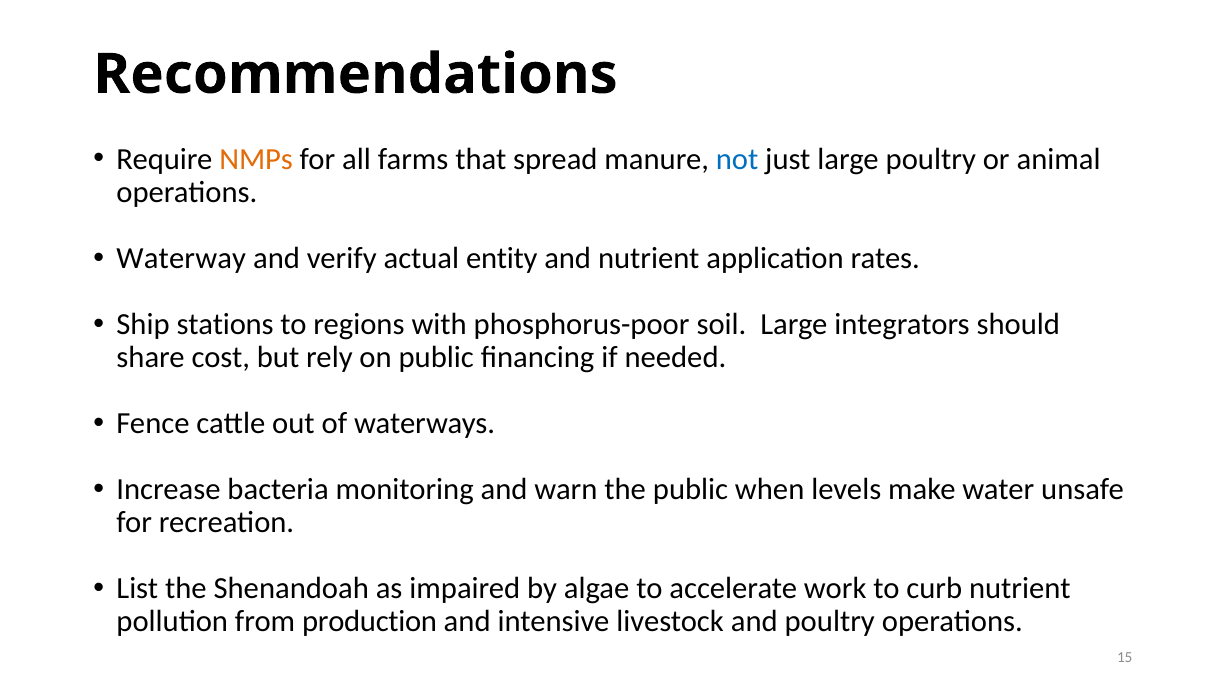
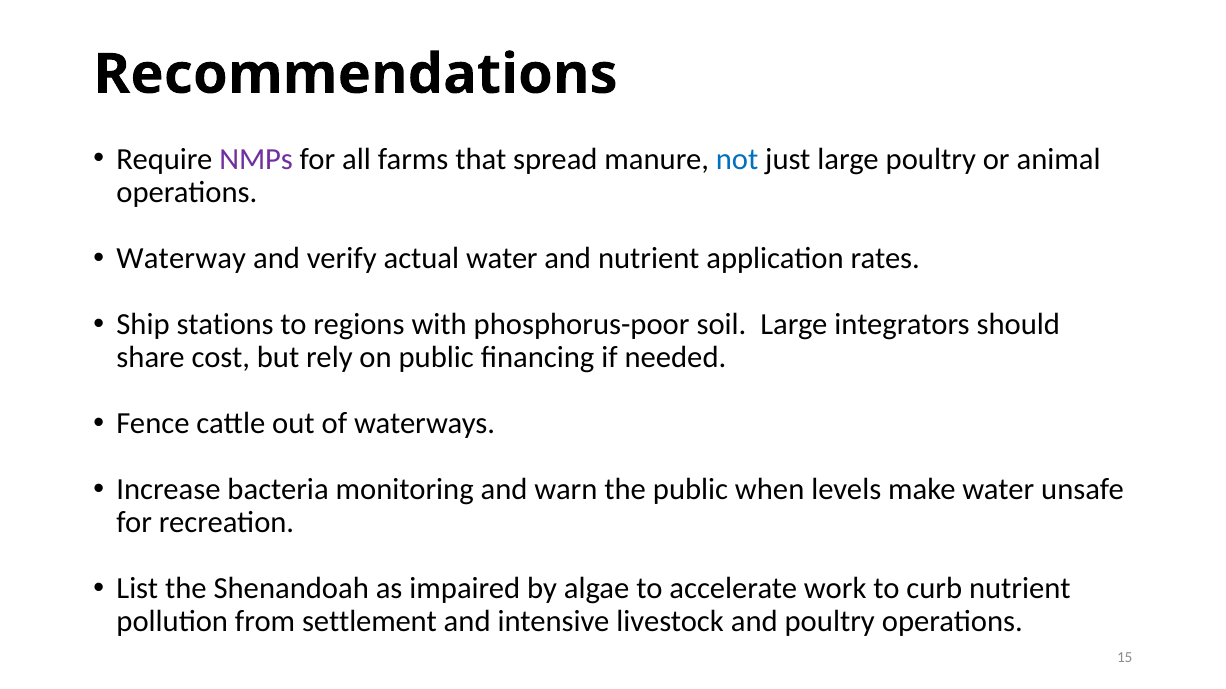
NMPs colour: orange -> purple (256, 159)
actual entity: entity -> water (502, 258)
production: production -> settlement (370, 622)
